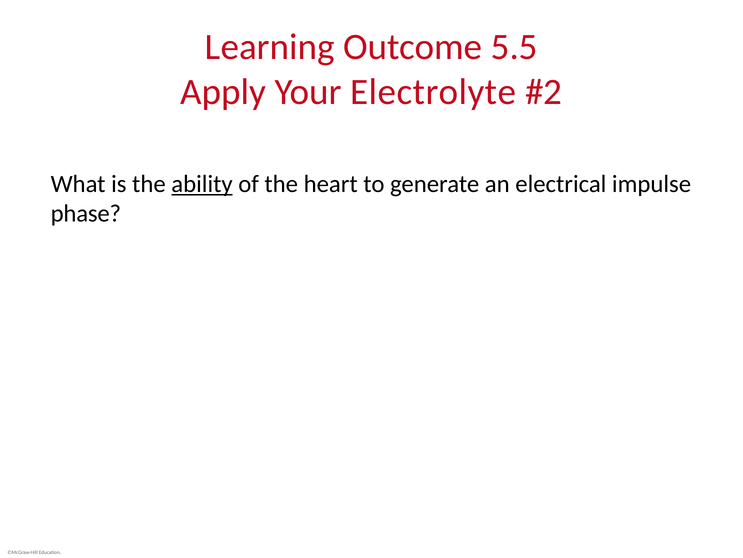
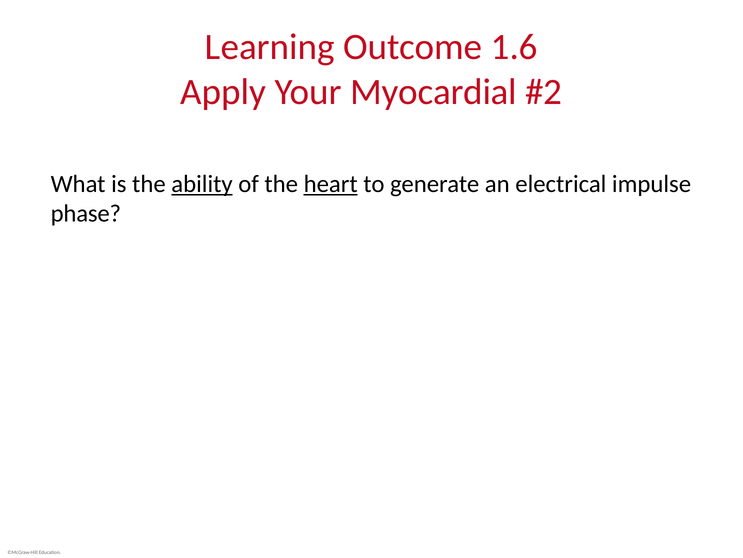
5.5: 5.5 -> 1.6 (514, 47)
Electrolyte: Electrolyte -> Myocardial (434, 92)
heart underline: none -> present (331, 184)
